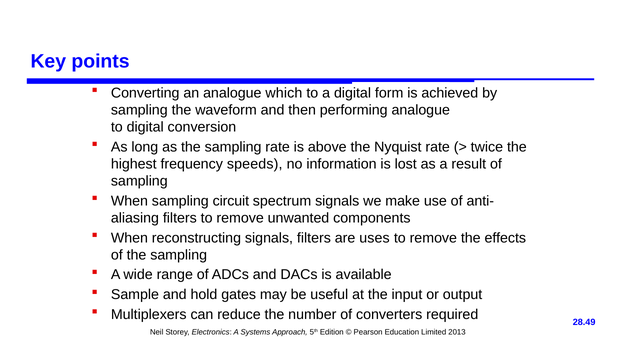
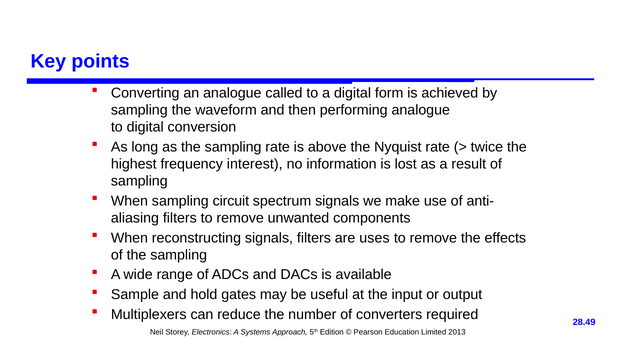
which: which -> called (284, 93)
speeds: speeds -> interest (255, 164)
